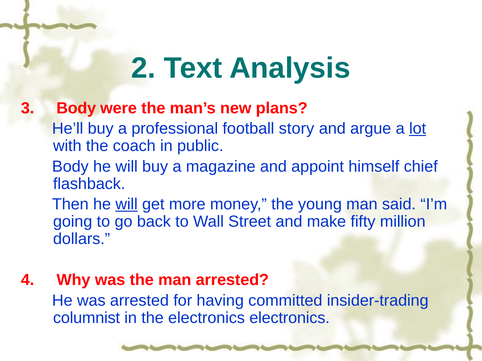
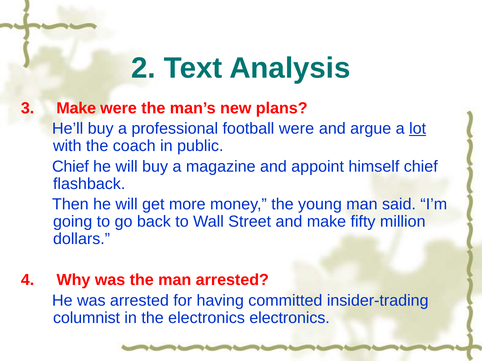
3 Body: Body -> Make (76, 108)
football story: story -> were (297, 129)
Body: Body -> Chief (70, 167)
will underline: present -> none (127, 205)
